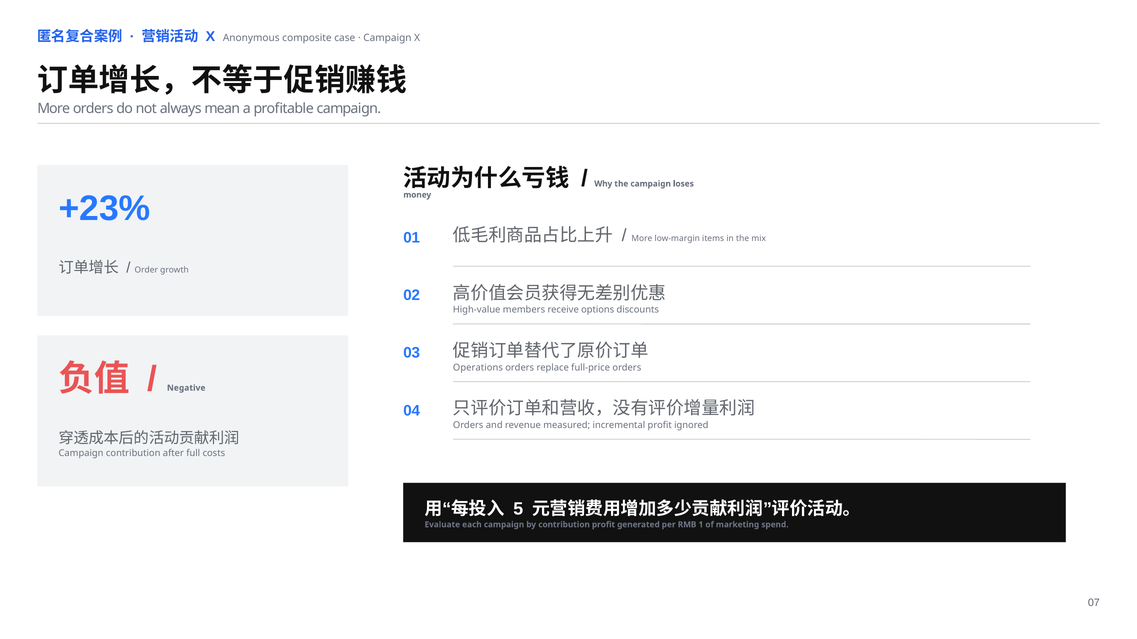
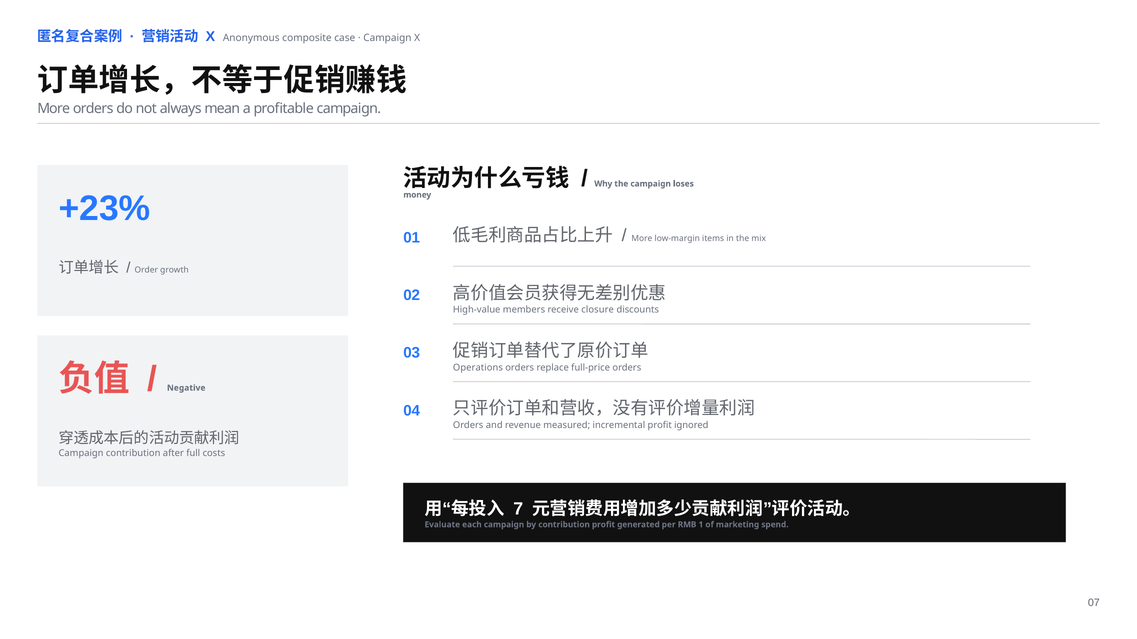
options: options -> closure (598, 310)
5: 5 -> 7 (518, 509)
